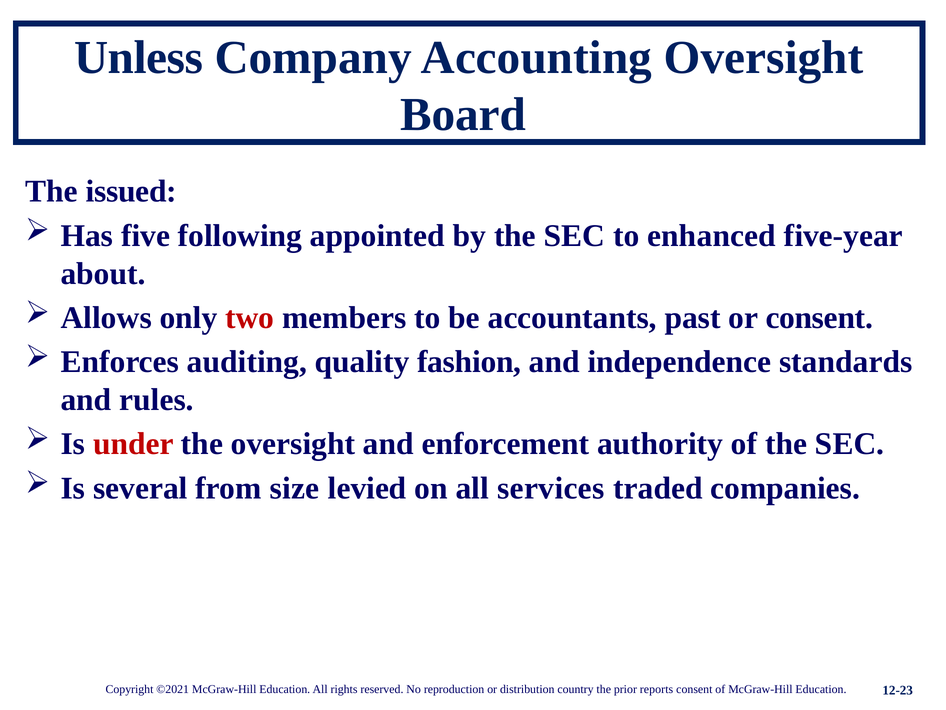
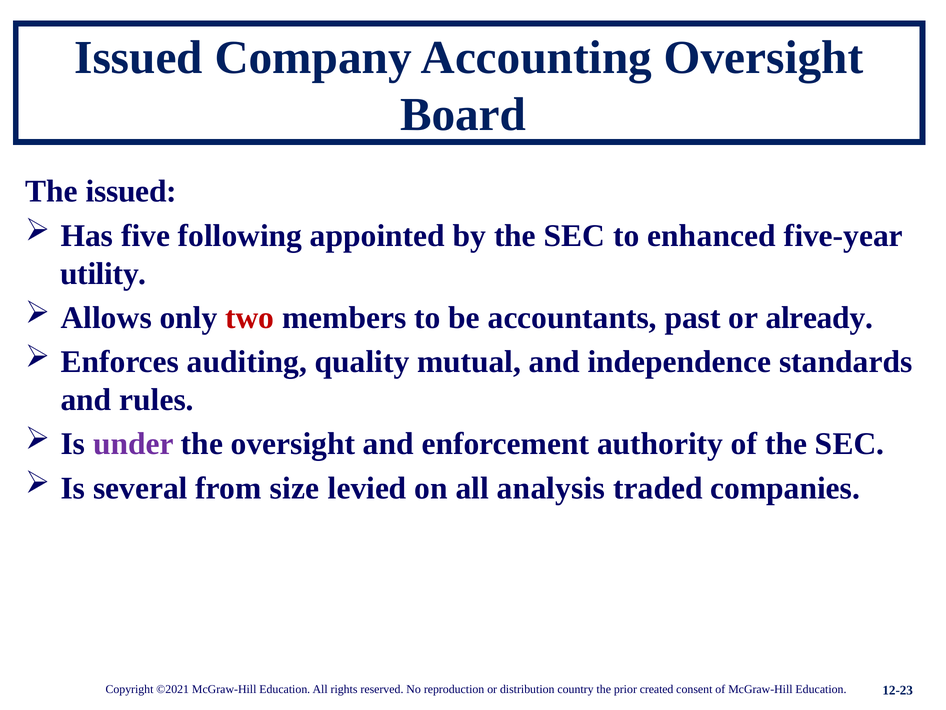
Unless: Unless -> Issued (139, 58)
about: about -> utility (103, 273)
or consent: consent -> already (819, 318)
fashion: fashion -> mutual (469, 362)
under colour: red -> purple (133, 444)
services: services -> analysis (551, 488)
reports: reports -> created (657, 689)
